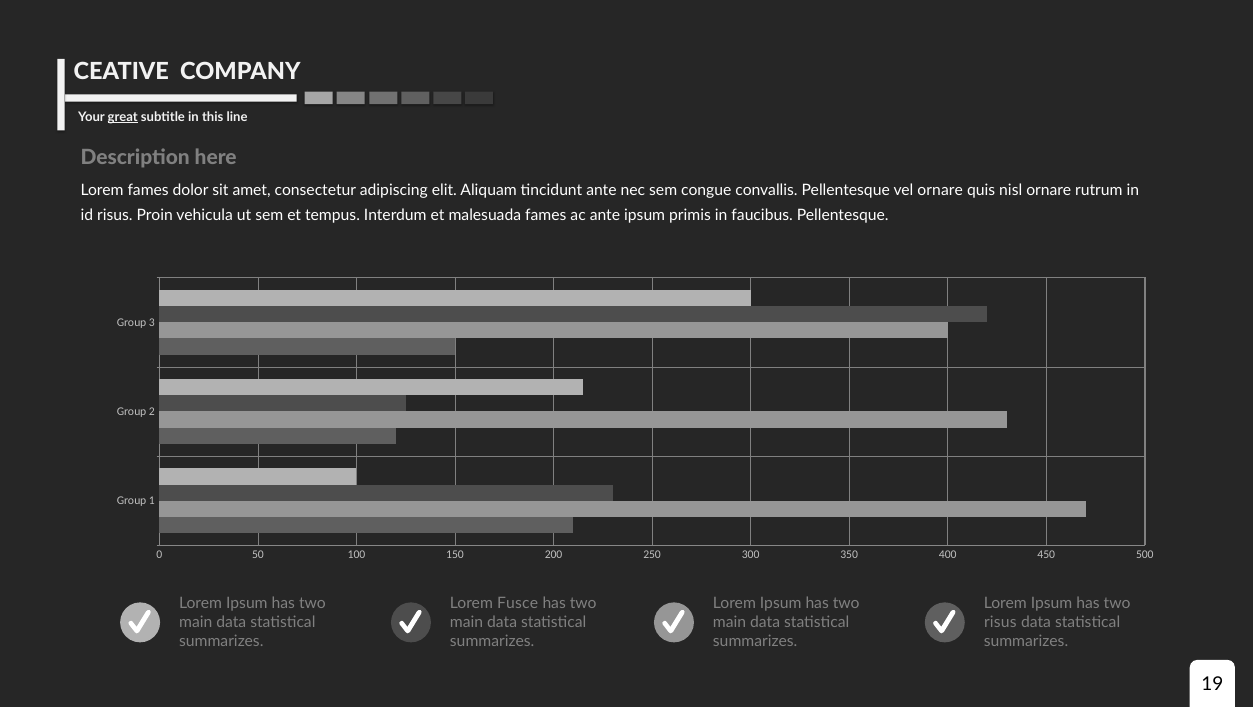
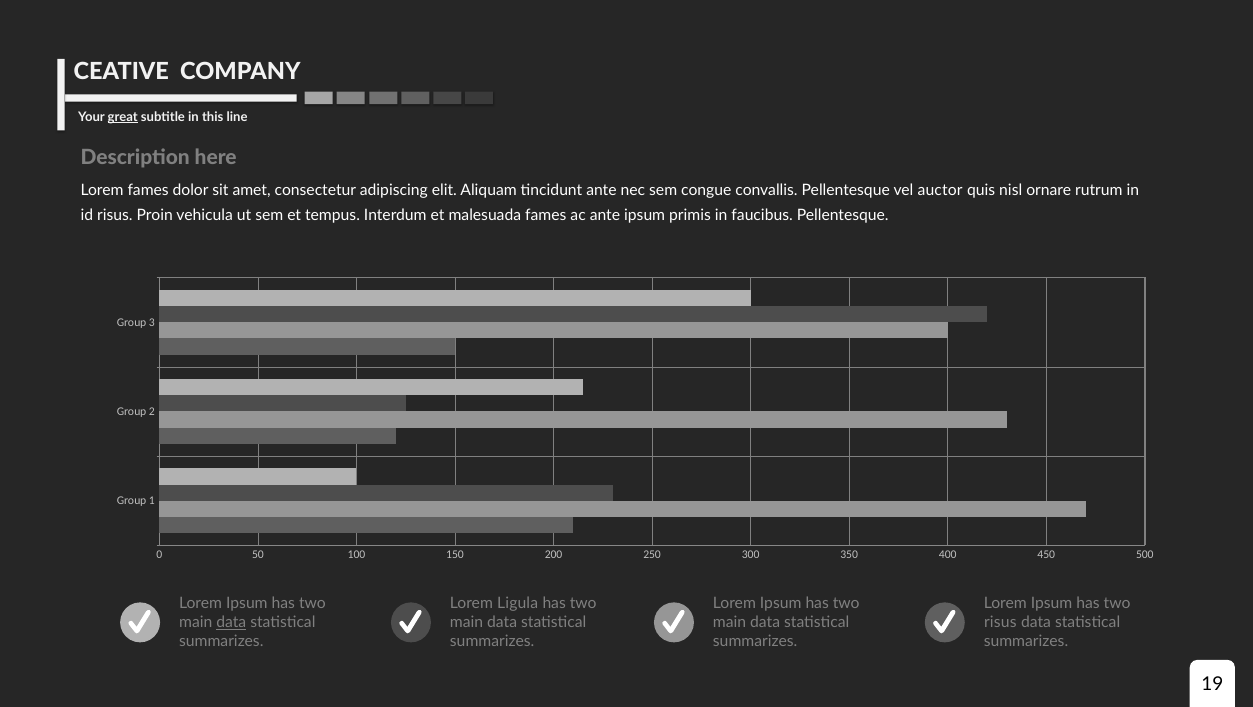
vel ornare: ornare -> auctor (940, 190)
Fusce: Fusce -> Ligula (518, 603)
data underline: none -> present (231, 622)
